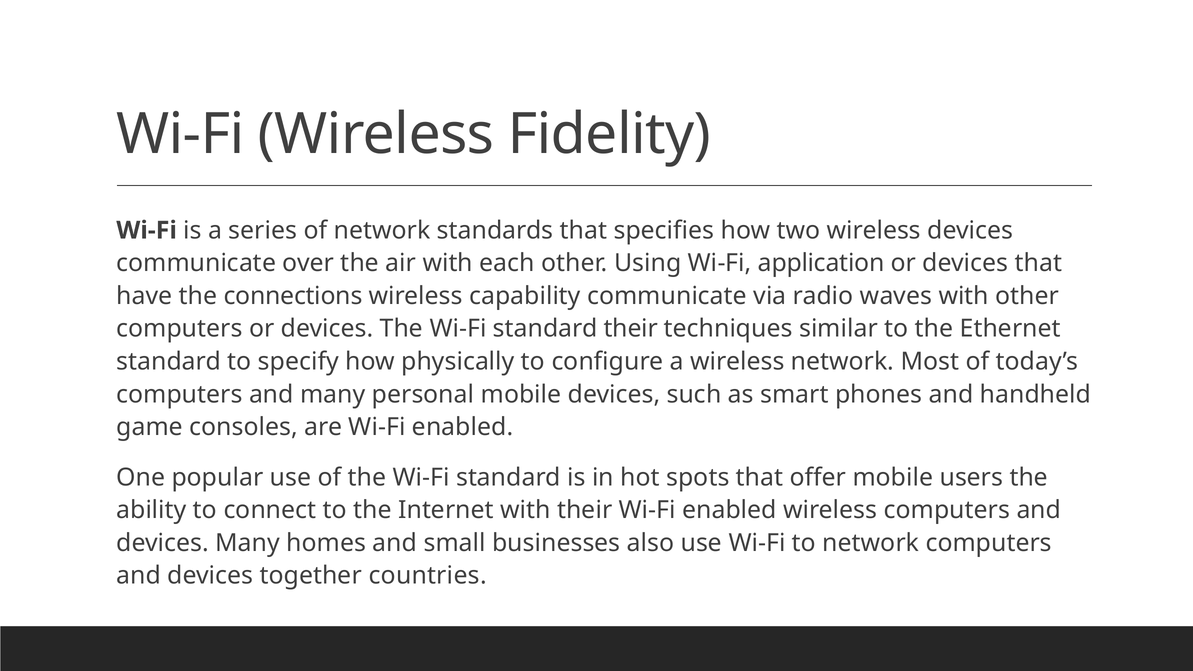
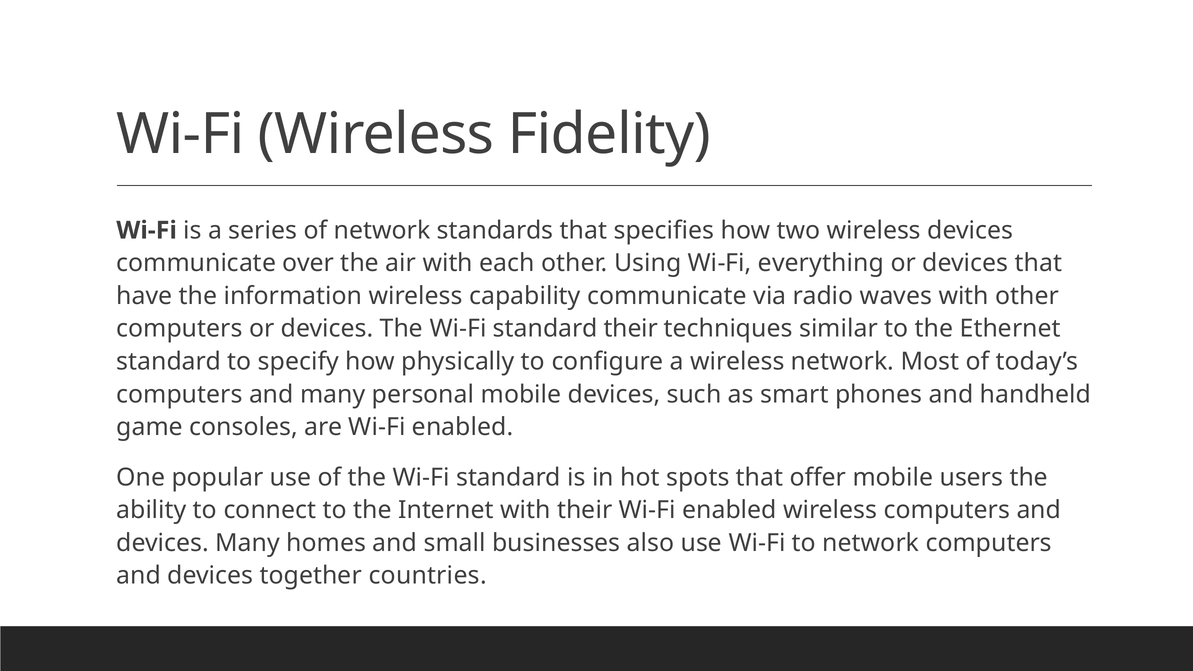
application: application -> everything (821, 263)
connections: connections -> information (293, 296)
